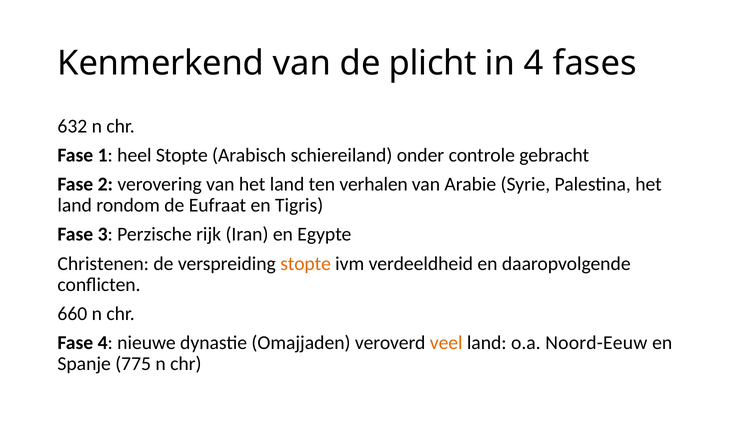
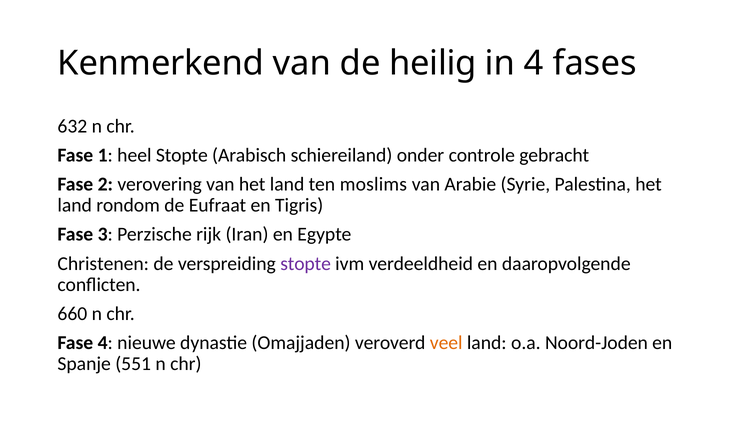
plicht: plicht -> heilig (433, 63)
verhalen: verhalen -> moslims (373, 184)
stopte colour: orange -> purple (306, 264)
Noord-Eeuw: Noord-Eeuw -> Noord-Joden (596, 343)
775: 775 -> 551 (133, 364)
